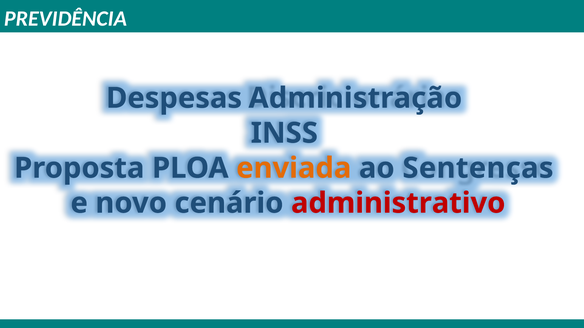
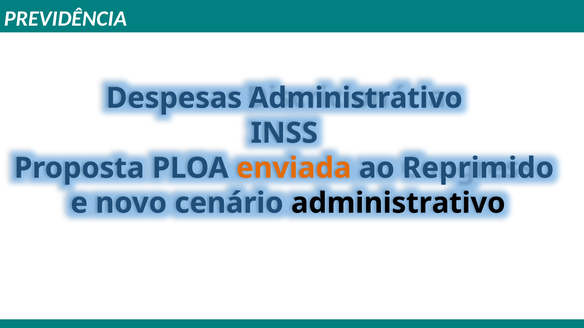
Despesas Administração: Administração -> Administrativo (356, 98)
Sentenças: Sentenças -> Reprimido (478, 168)
administrativo colour: red -> black (398, 203)
